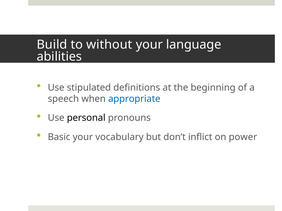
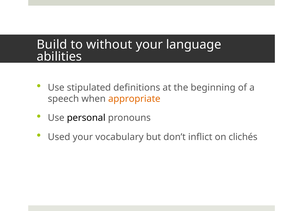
appropriate colour: blue -> orange (134, 99)
Basic: Basic -> Used (59, 137)
power: power -> clichés (243, 137)
